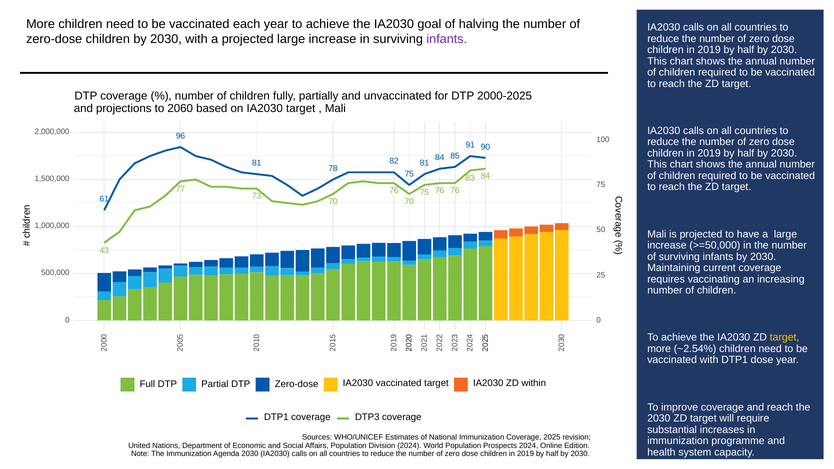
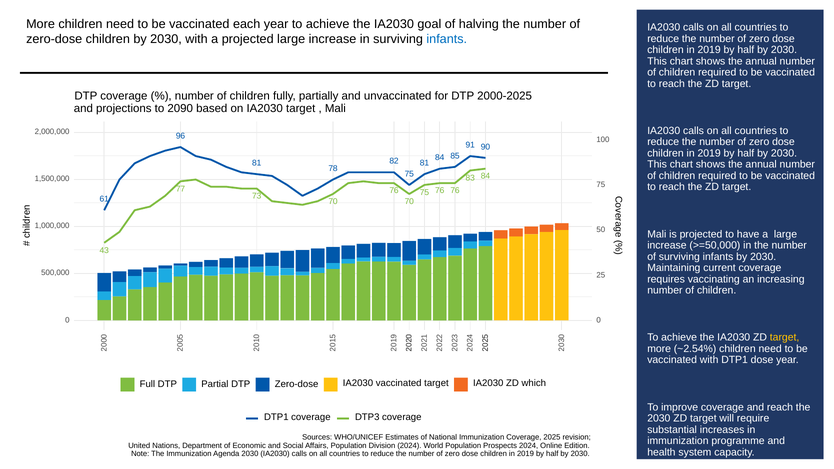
infants colour: purple -> blue (447, 39)
2060: 2060 -> 2090 (180, 109)
within: within -> which (534, 383)
